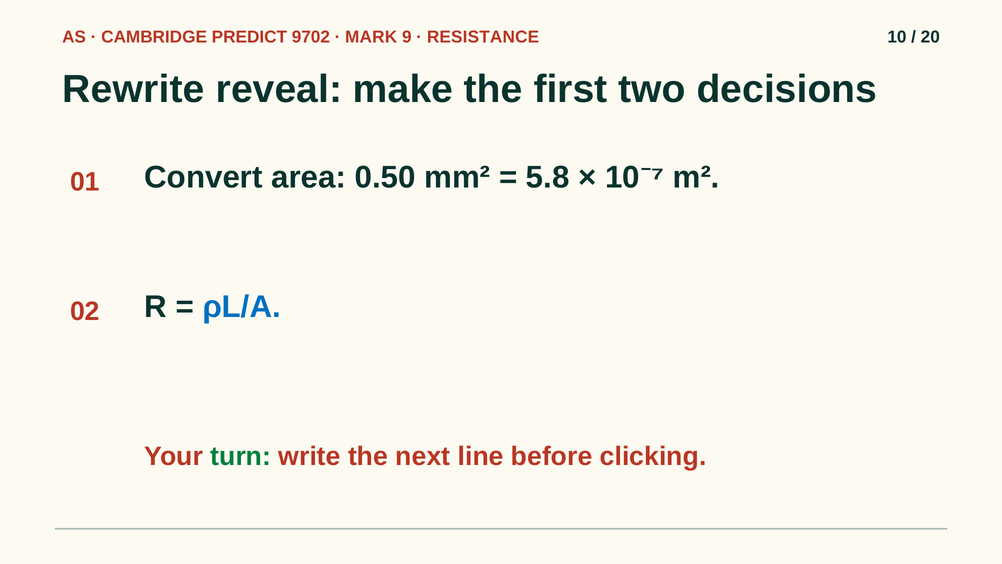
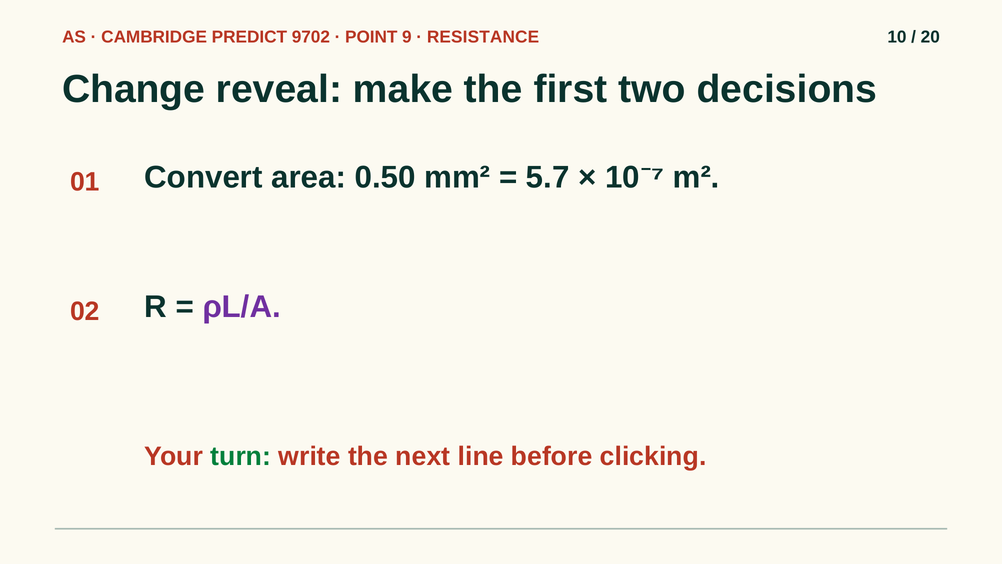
MARK: MARK -> POINT (371, 37)
Rewrite: Rewrite -> Change (134, 89)
5.8: 5.8 -> 5.7 (548, 177)
ρL/A colour: blue -> purple (242, 306)
